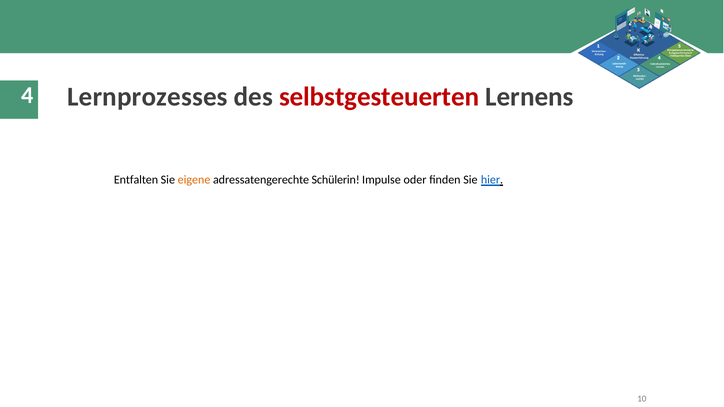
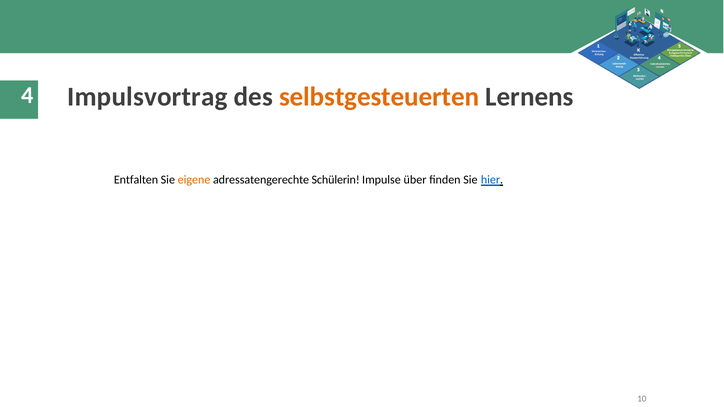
Lernprozesses: Lernprozesses -> Impulsvortrag (147, 97)
selbstgesteuerten colour: red -> orange (379, 97)
oder: oder -> über (415, 180)
